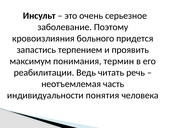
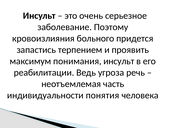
понимания термин: термин -> инсульт (119, 61)
читать: читать -> угроза (111, 73)
